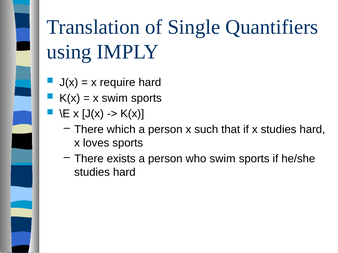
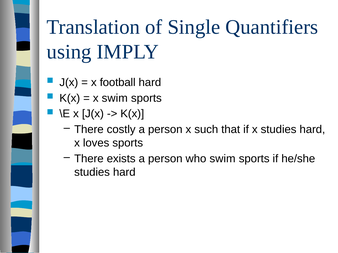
require: require -> football (118, 82)
which: which -> costly (121, 130)
